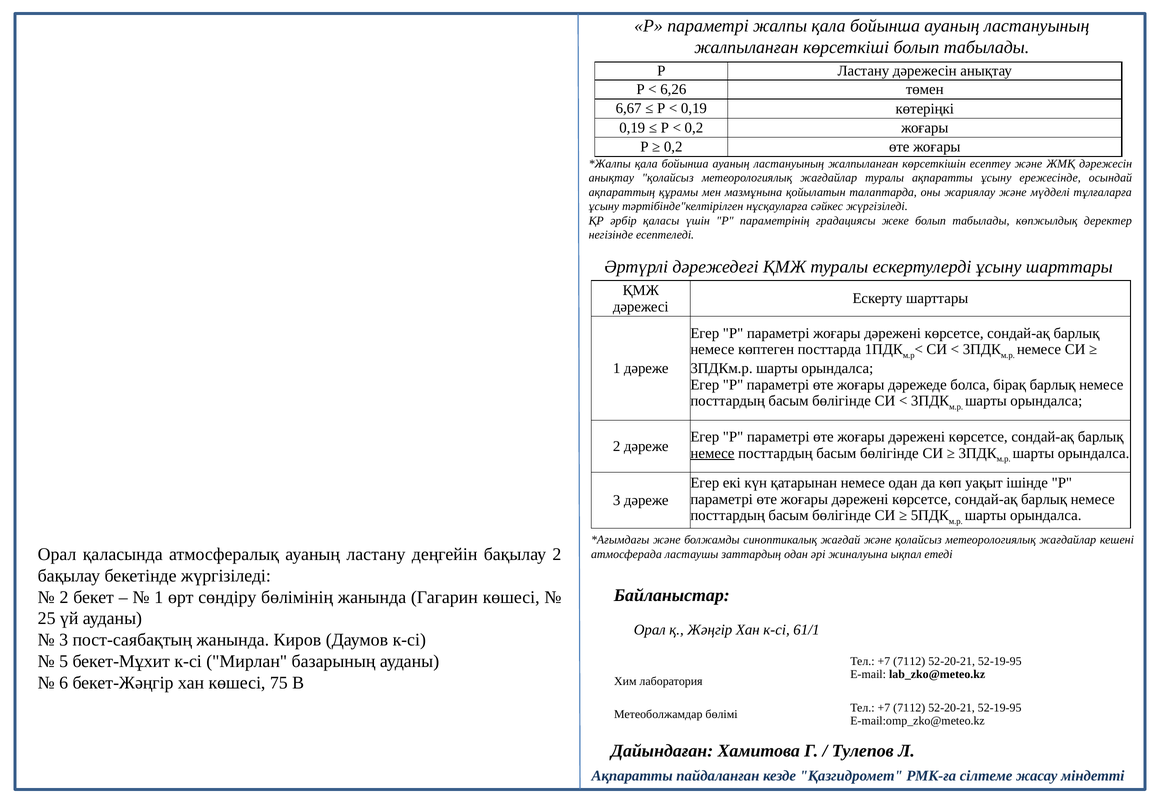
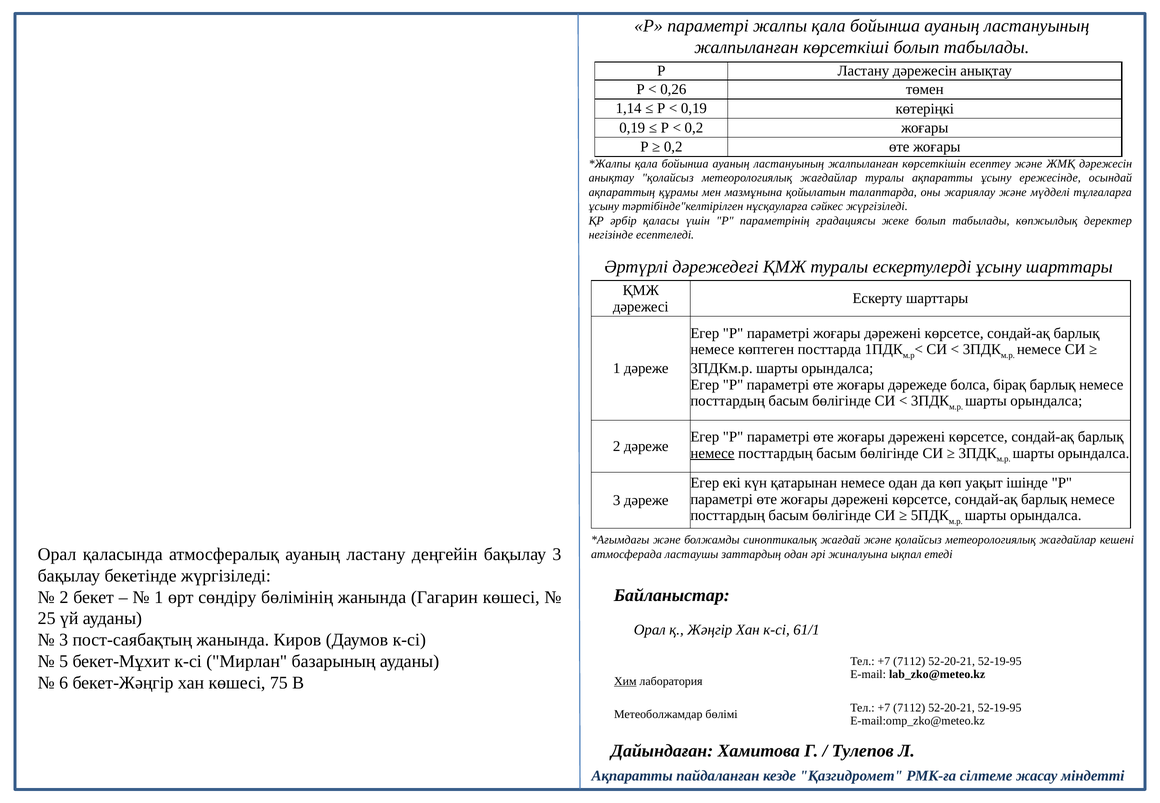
6,26: 6,26 -> 0,26 (673, 89)
6,67: 6,67 -> 1,14 (629, 108)
бақылау 2: 2 -> 3 (557, 554)
Хим underline: none -> present (625, 681)
